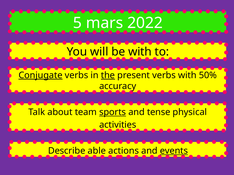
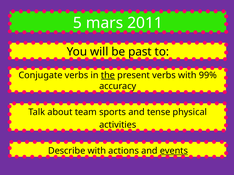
2022: 2022 -> 2011 (145, 23)
be with: with -> past (140, 52)
Conjugate underline: present -> none (41, 75)
50%: 50% -> 99% (208, 75)
sports underline: present -> none (113, 112)
Describe able: able -> with (97, 151)
